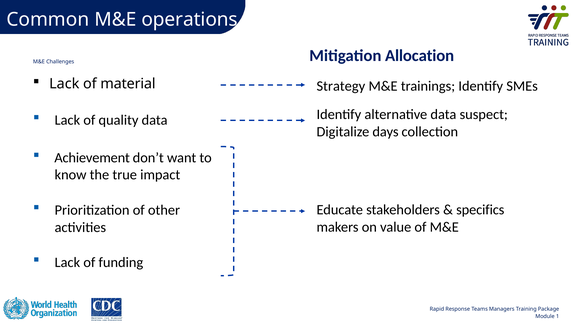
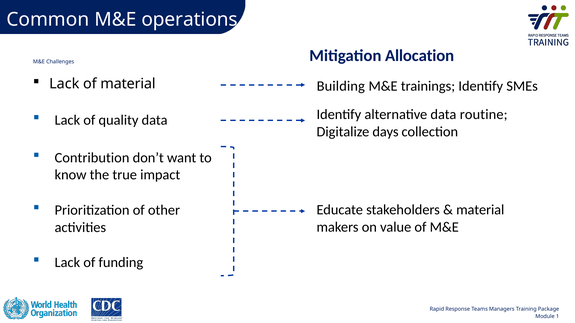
Strategy: Strategy -> Building (341, 86)
suspect: suspect -> routine (484, 115)
Achievement: Achievement -> Contribution (92, 158)
specifics: specifics -> material (480, 210)
